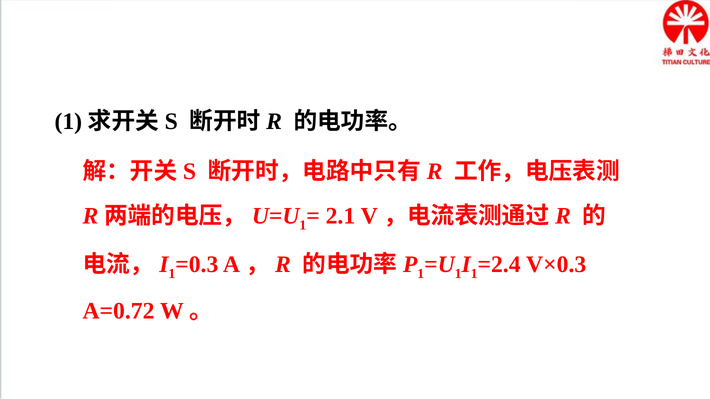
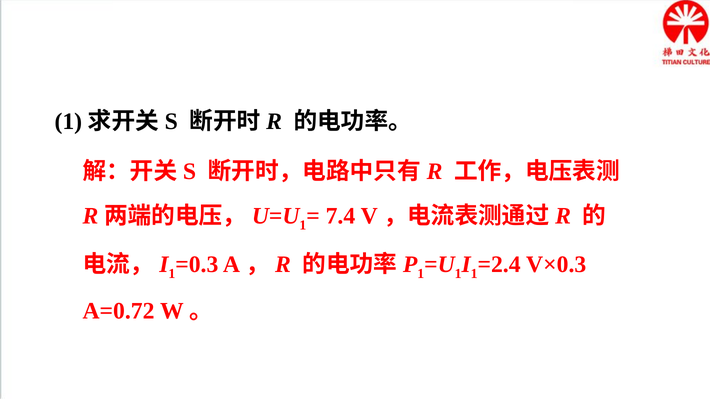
2.1: 2.1 -> 7.4 (340, 216)
